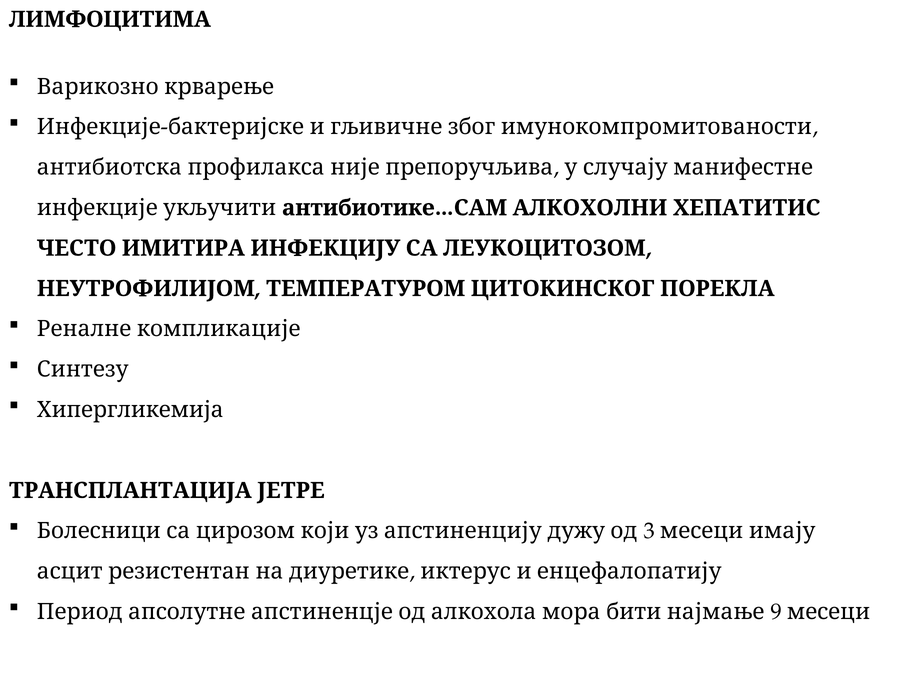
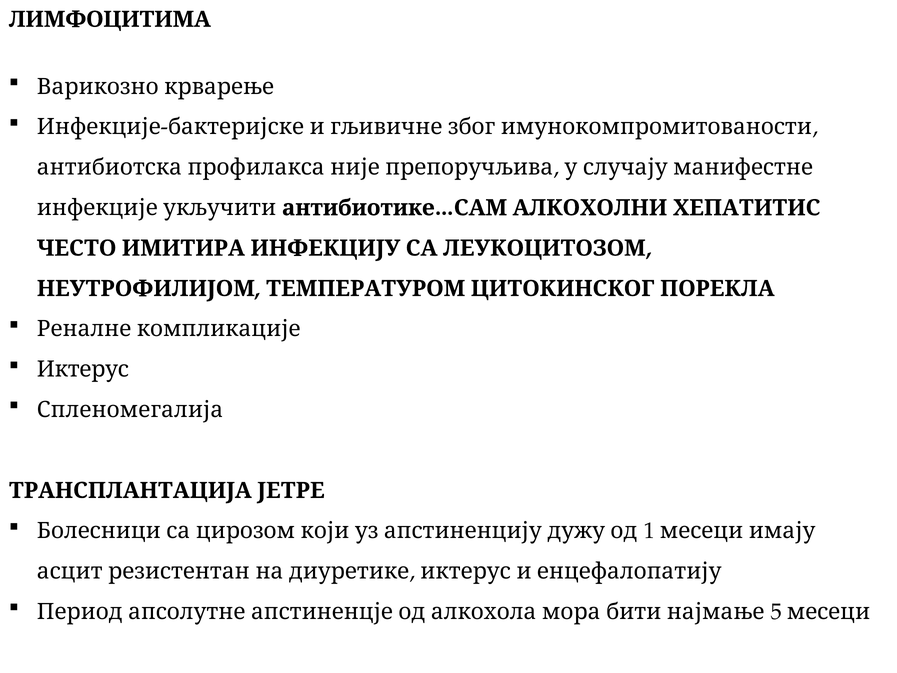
Синтезу: Синтезу -> Иктерус (83, 369)
Хипергликемија: Хипергликемија -> Спленомегалија (130, 410)
3: 3 -> 1 (649, 531)
9: 9 -> 5 (776, 611)
